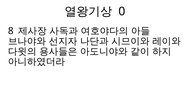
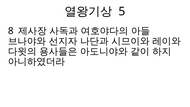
0: 0 -> 5 (122, 11)
